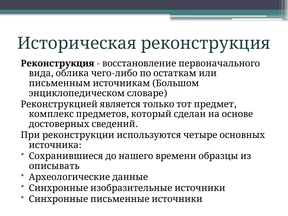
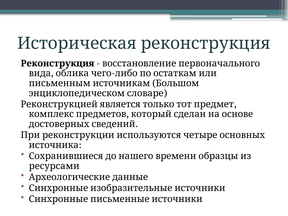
описывать: описывать -> ресурсами (54, 166)
